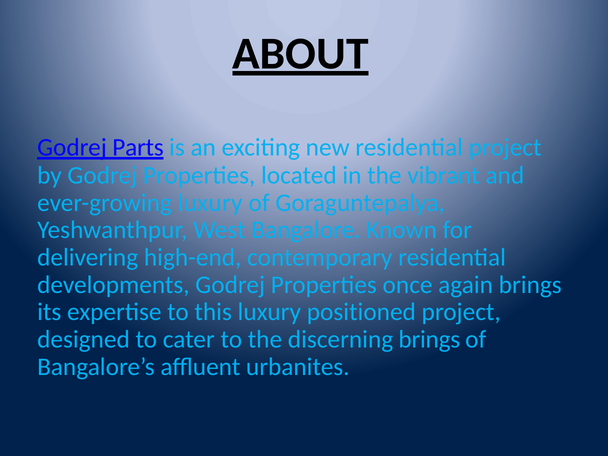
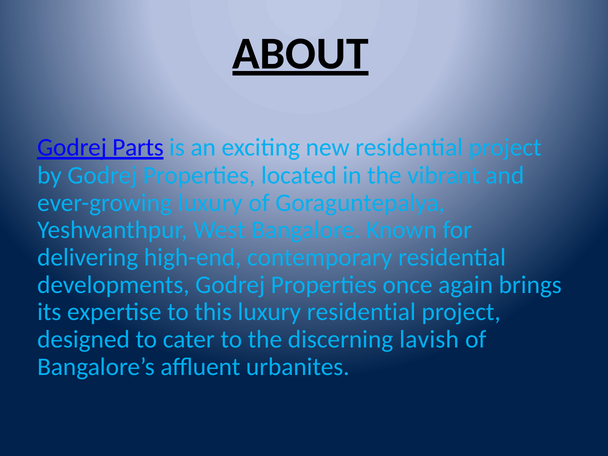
luxury positioned: positioned -> residential (361, 312)
discerning brings: brings -> lavish (429, 339)
